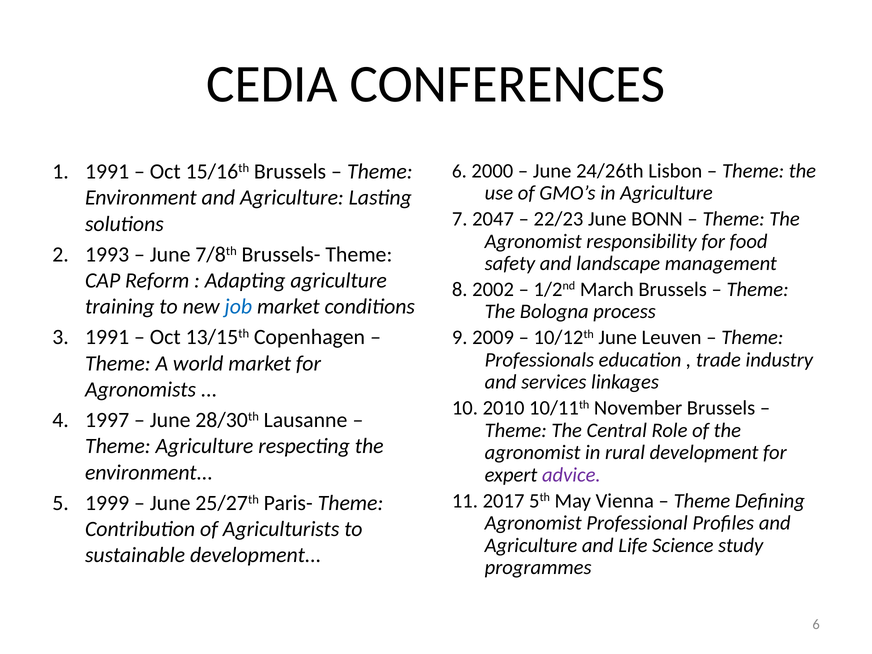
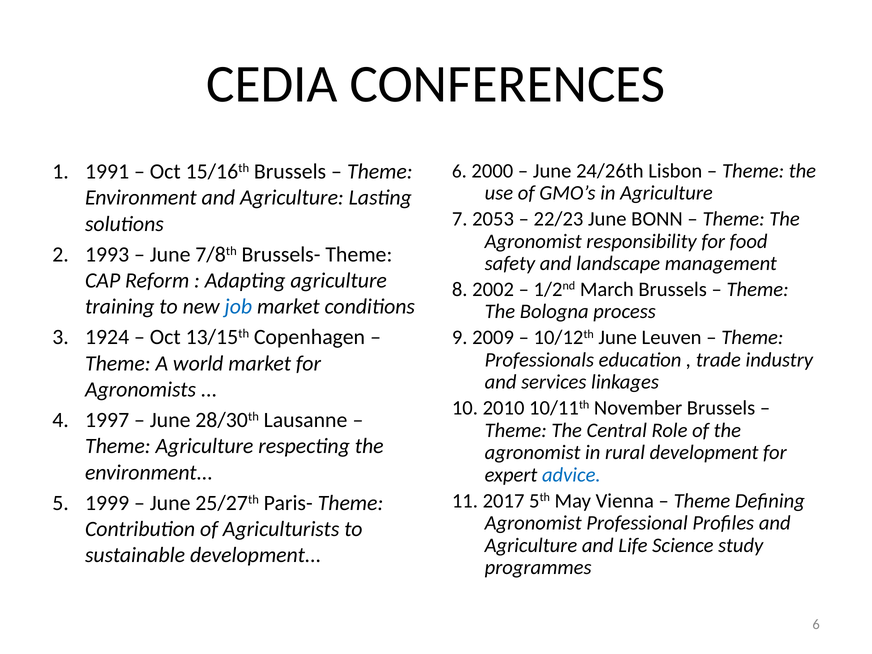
2047: 2047 -> 2053 (493, 219)
1991: 1991 -> 1924 (107, 337)
advice colour: purple -> blue (571, 475)
